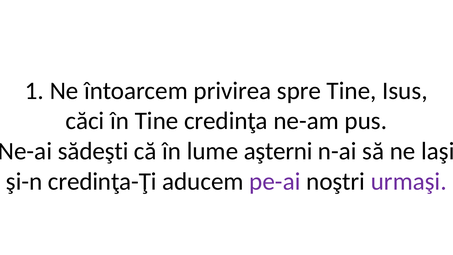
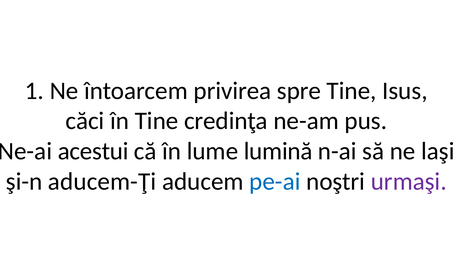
sădeşti: sădeşti -> acestui (93, 151)
aşterni: aşterni -> lumină (278, 151)
credinţa-Ţi: credinţa-Ţi -> aducem-Ţi (102, 181)
pe-ai colour: purple -> blue (275, 181)
